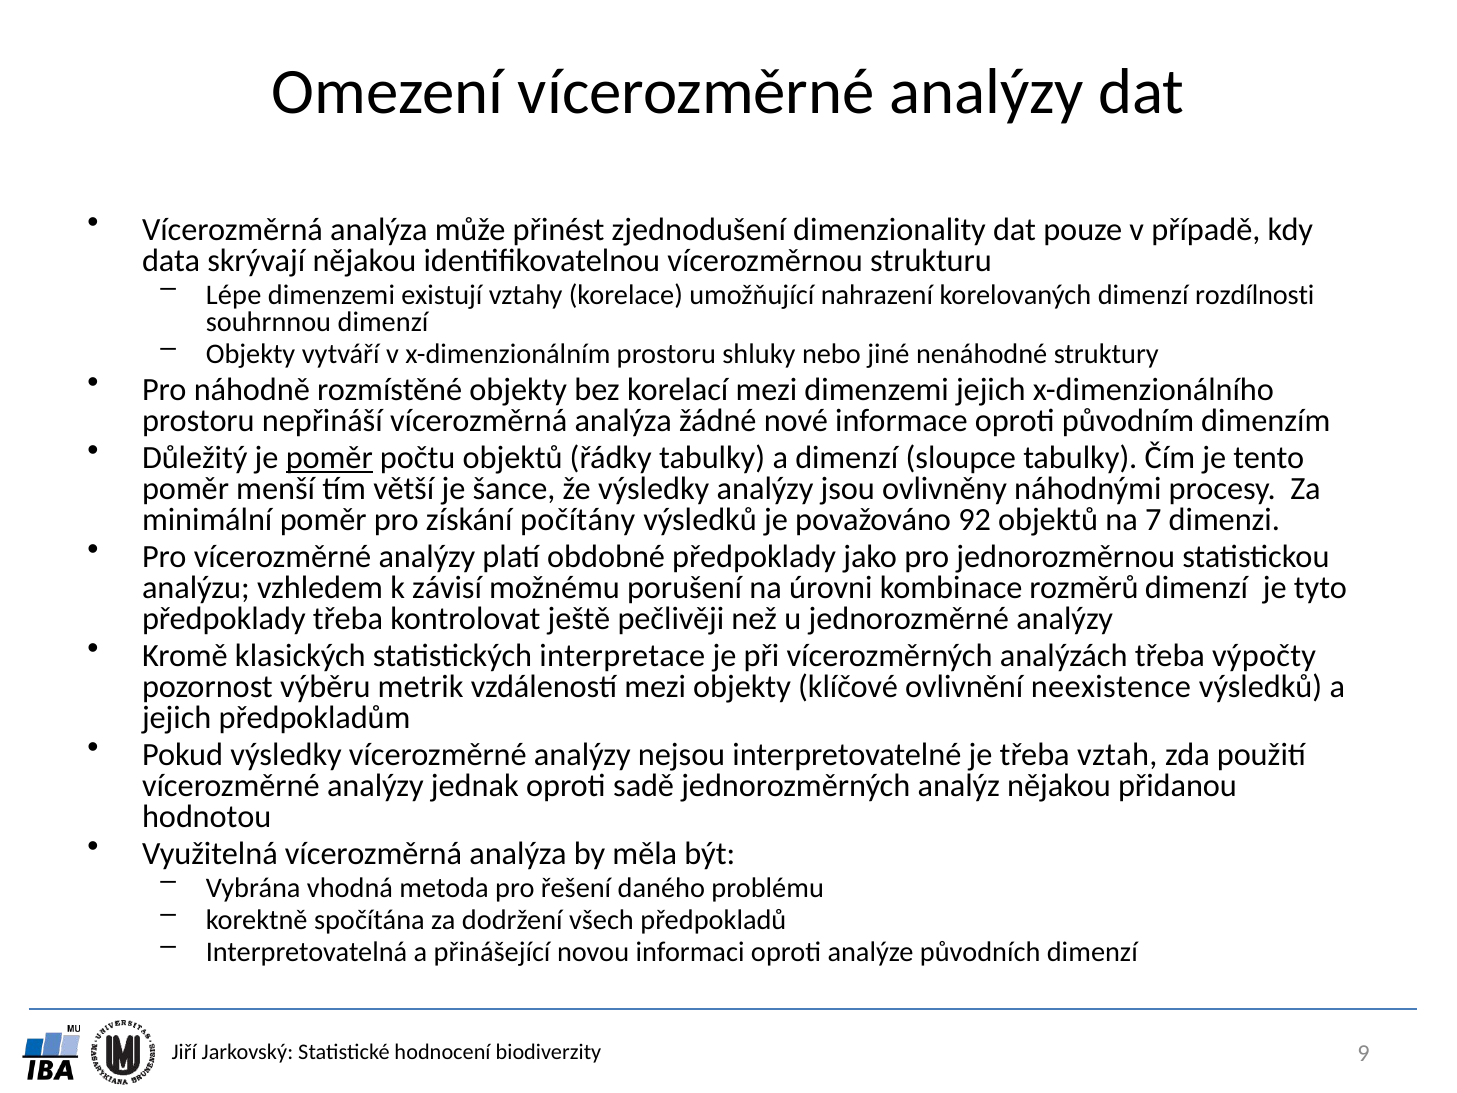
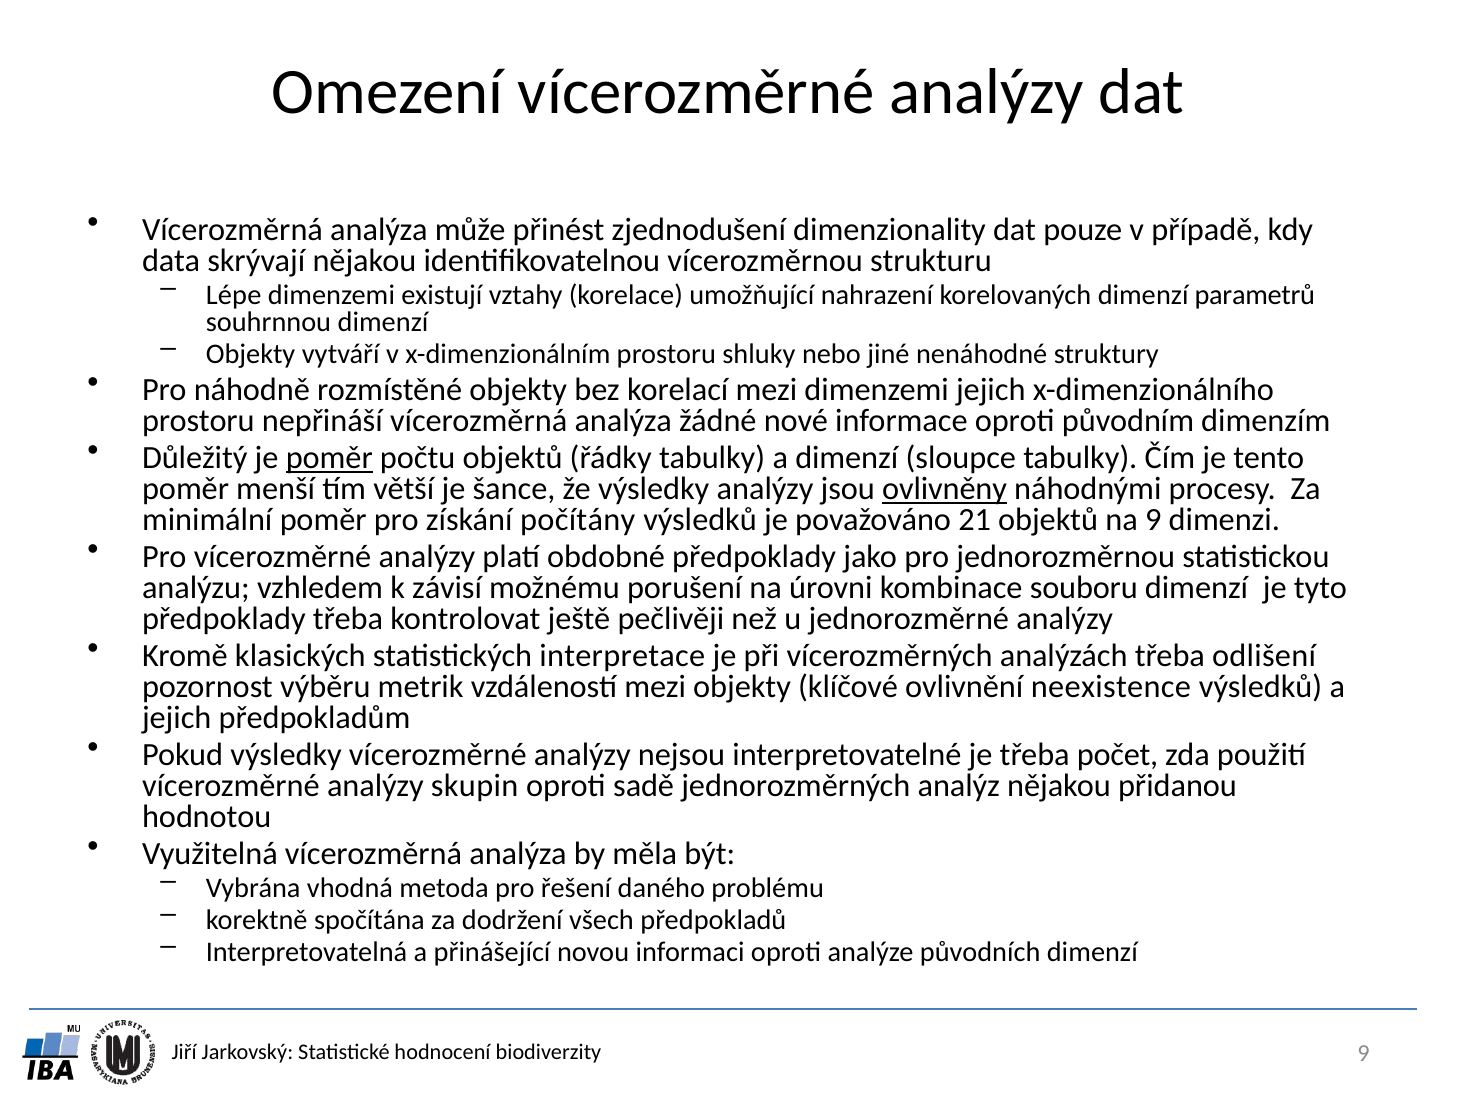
rozdílnosti: rozdílnosti -> parametrů (1255, 295)
ovlivněny underline: none -> present (945, 489)
92: 92 -> 21 (975, 520)
na 7: 7 -> 9 (1153, 520)
rozměrů: rozměrů -> souboru (1084, 588)
výpočty: výpočty -> odlišení (1264, 656)
vztah: vztah -> počet (1118, 755)
jednak: jednak -> skupin (475, 786)
